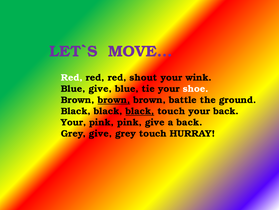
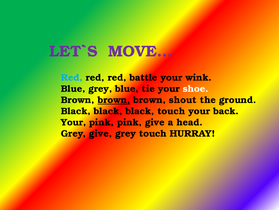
Red colour: white -> light blue (72, 77)
shout: shout -> battle (143, 77)
Blue give: give -> grey (100, 89)
battle: battle -> shout (183, 100)
black underline: present -> none (140, 111)
a back: back -> head (190, 122)
